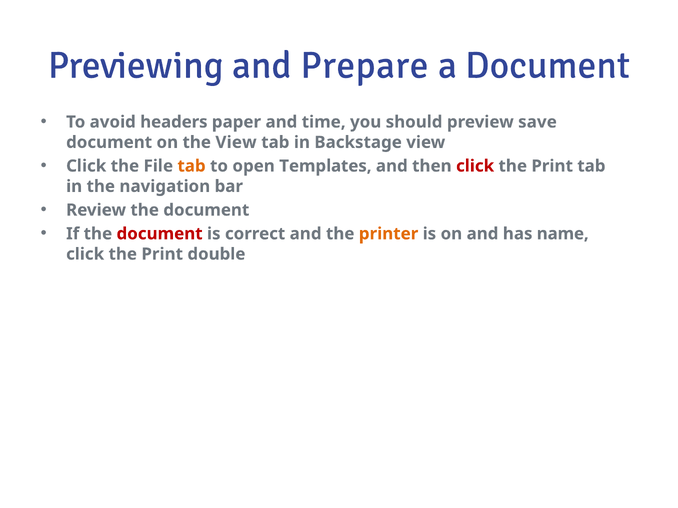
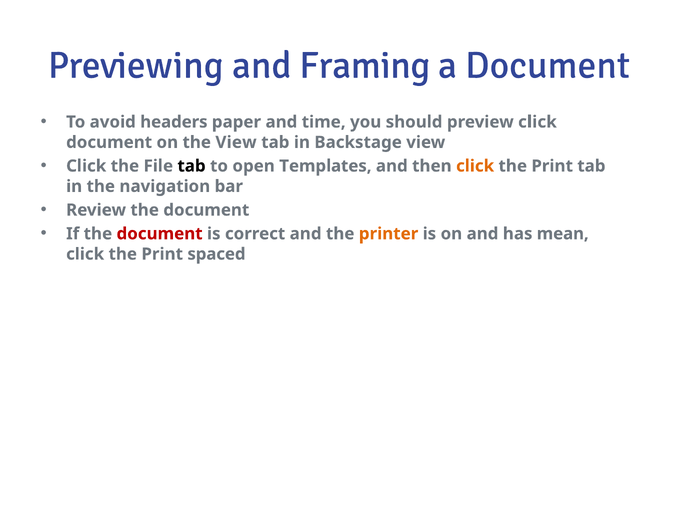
Prepare: Prepare -> Framing (365, 65)
preview save: save -> click (537, 122)
tab colour: orange -> black (192, 166)
click colour: red -> orange (475, 166)
name: name -> mean (563, 234)
double: double -> spaced (216, 254)
